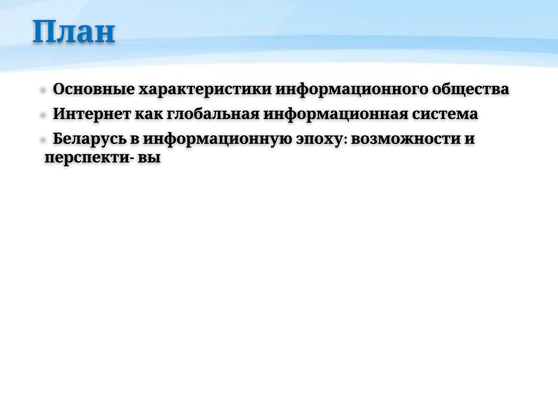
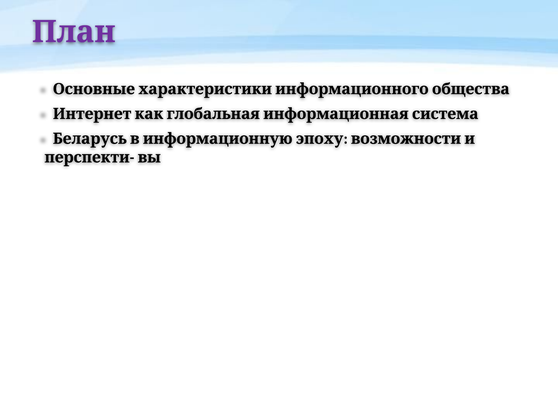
План colour: blue -> purple (74, 32)
